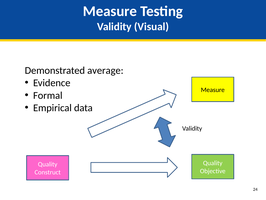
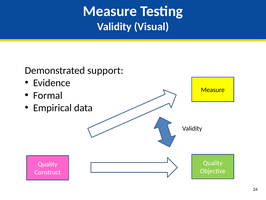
average: average -> support (105, 70)
